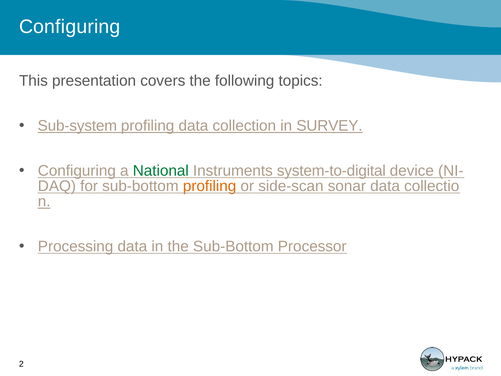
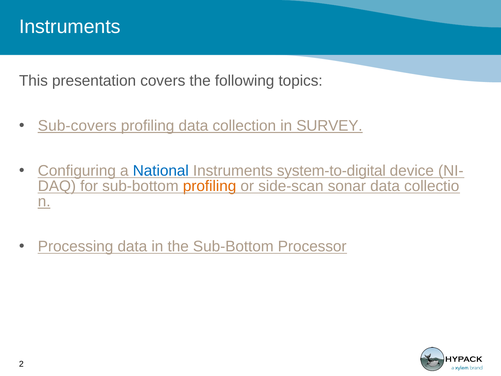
Configuring: Configuring -> Instruments (70, 27)
Sub-system: Sub-system -> Sub-covers (77, 126)
National colour: green -> blue (161, 171)
